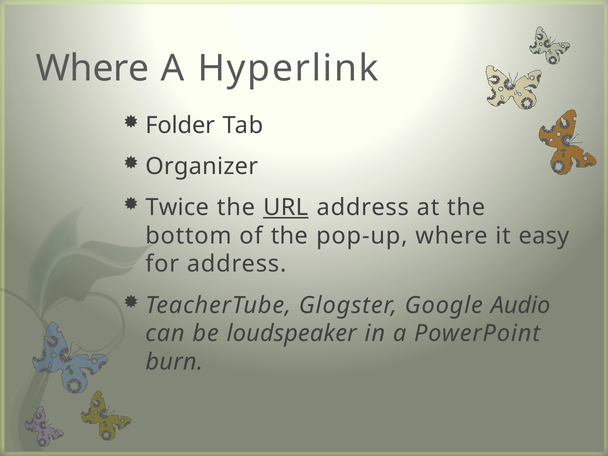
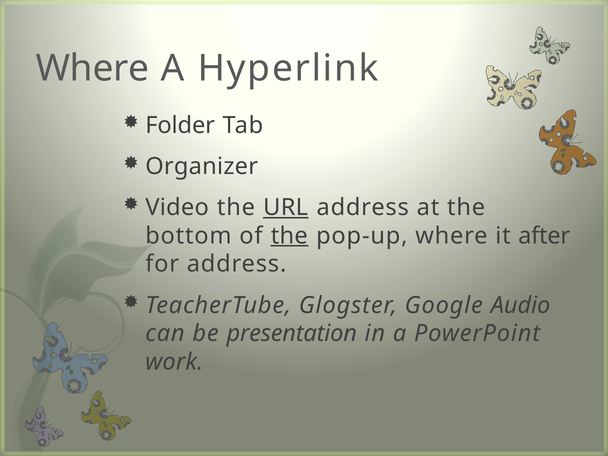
Twice: Twice -> Video (177, 207)
the underline: none -> present (289, 236)
easy: easy -> after (544, 236)
loudspeaker: loudspeaker -> presentation (292, 334)
burn: burn -> work (174, 362)
